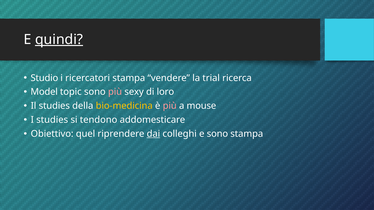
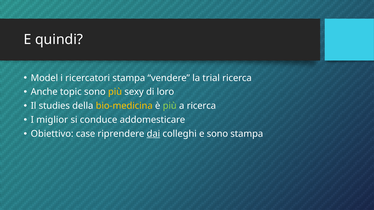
quindi underline: present -> none (59, 40)
Studio: Studio -> Model (44, 78)
Model: Model -> Anche (44, 92)
più colour: pink -> yellow (115, 92)
più colour: pink -> light green (170, 106)
a mouse: mouse -> ricerca (201, 106)
I studies: studies -> miglior (52, 120)
tendono: tendono -> conduce (99, 120)
quel: quel -> case (86, 134)
